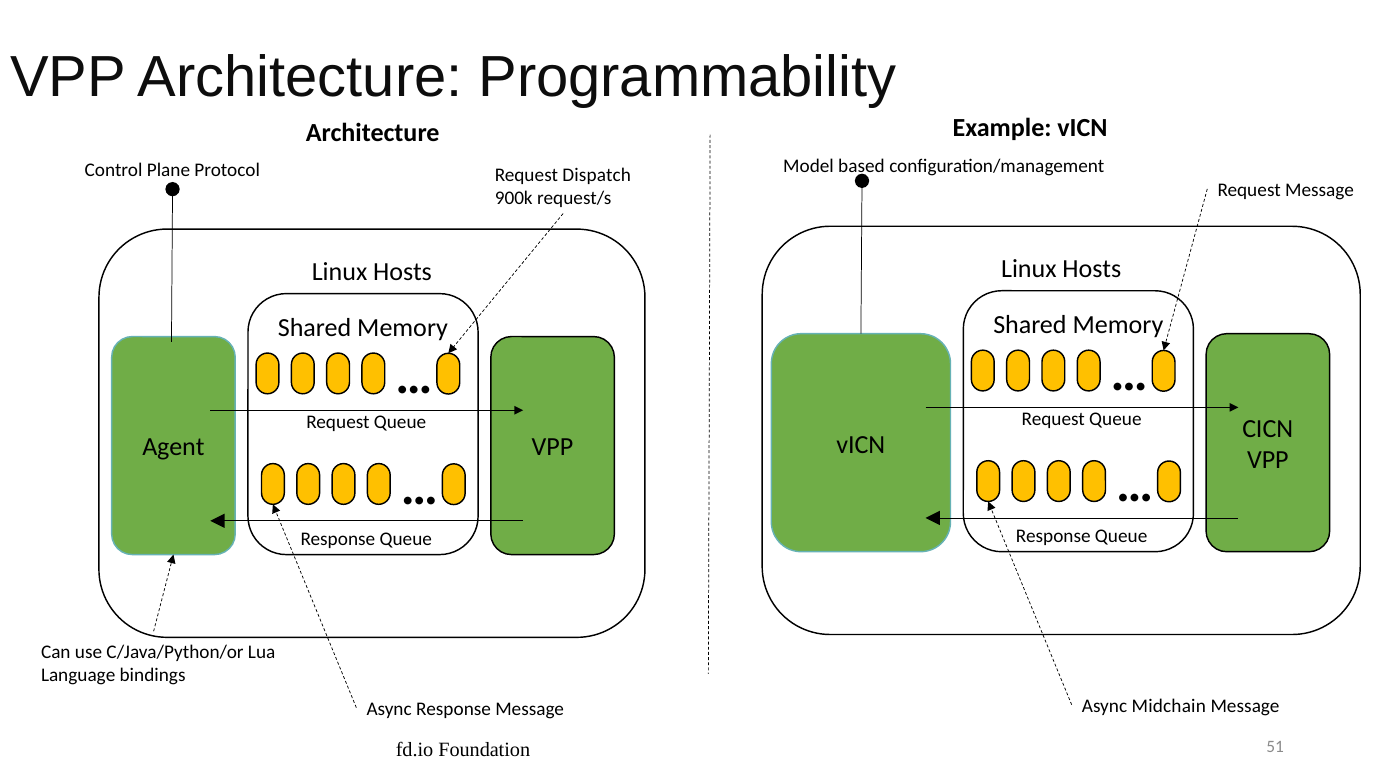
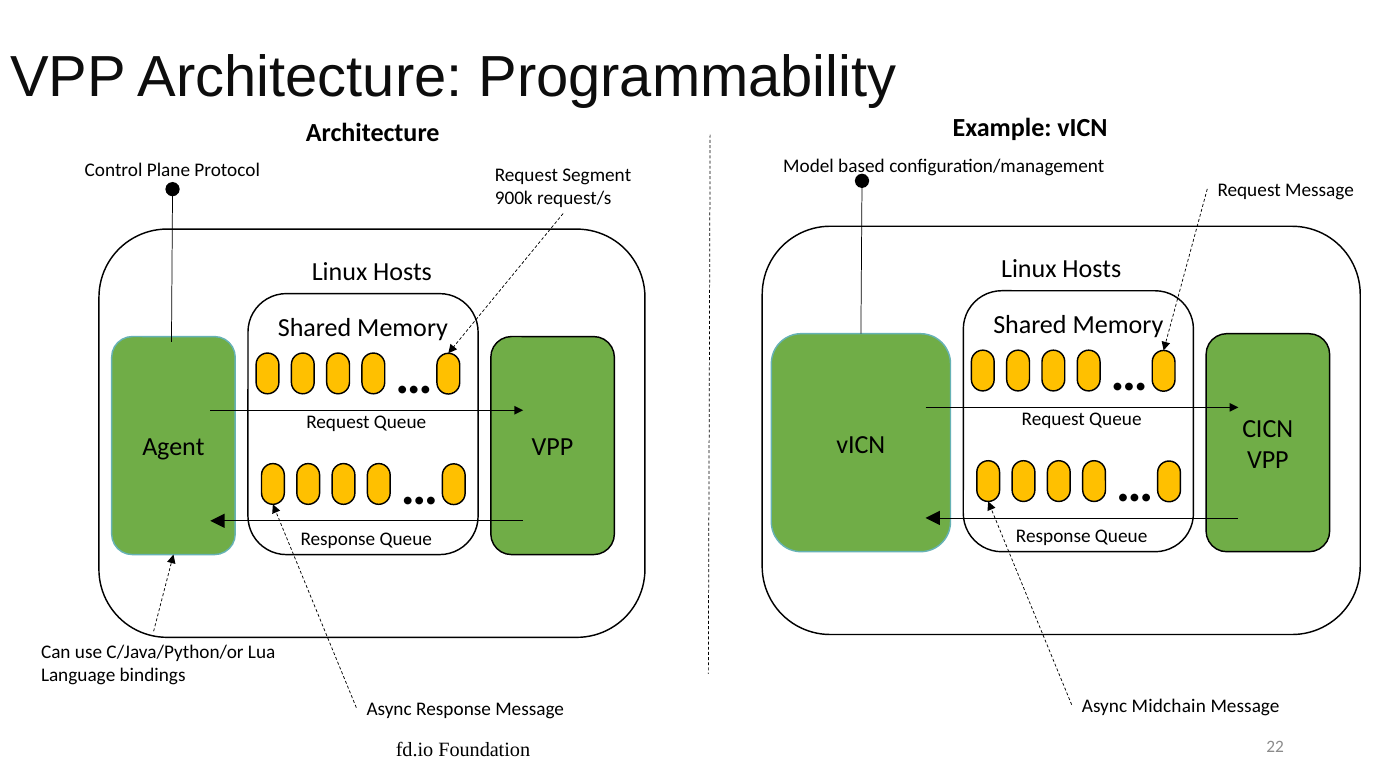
Dispatch: Dispatch -> Segment (597, 175)
51: 51 -> 22 (1275, 747)
